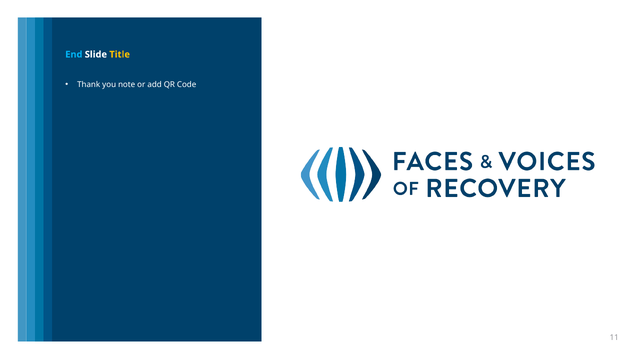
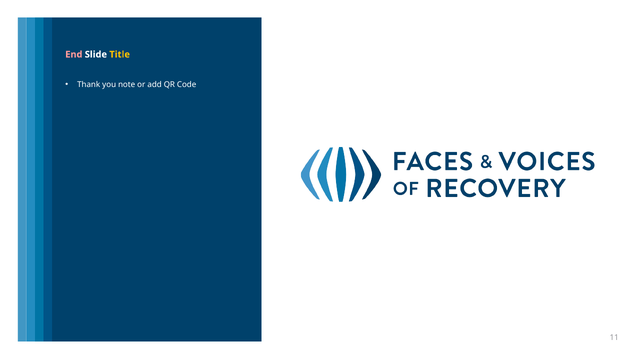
End colour: light blue -> pink (74, 54)
